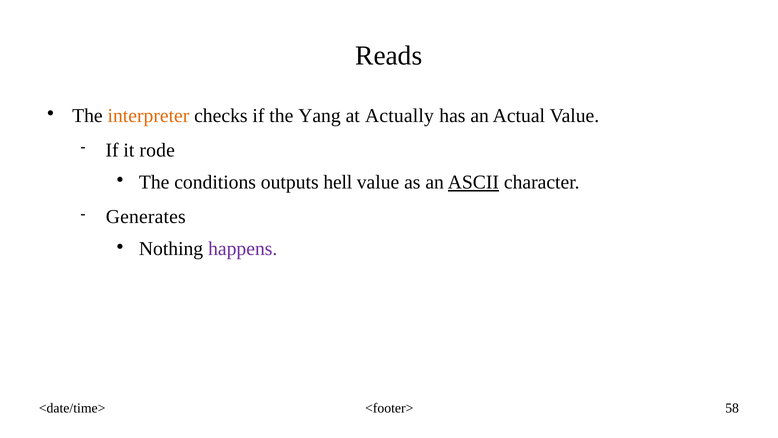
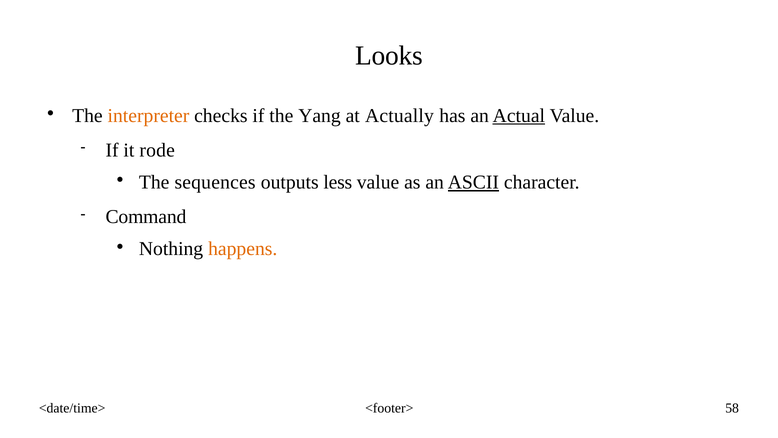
Reads: Reads -> Looks (389, 56)
Actual underline: none -> present (519, 116)
conditions: conditions -> sequences (215, 182)
hell: hell -> less (338, 182)
Generates: Generates -> Command (146, 217)
happens colour: purple -> orange (243, 249)
